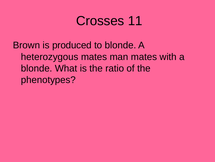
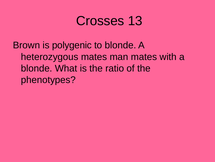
11: 11 -> 13 (135, 21)
produced: produced -> polygenic (72, 45)
